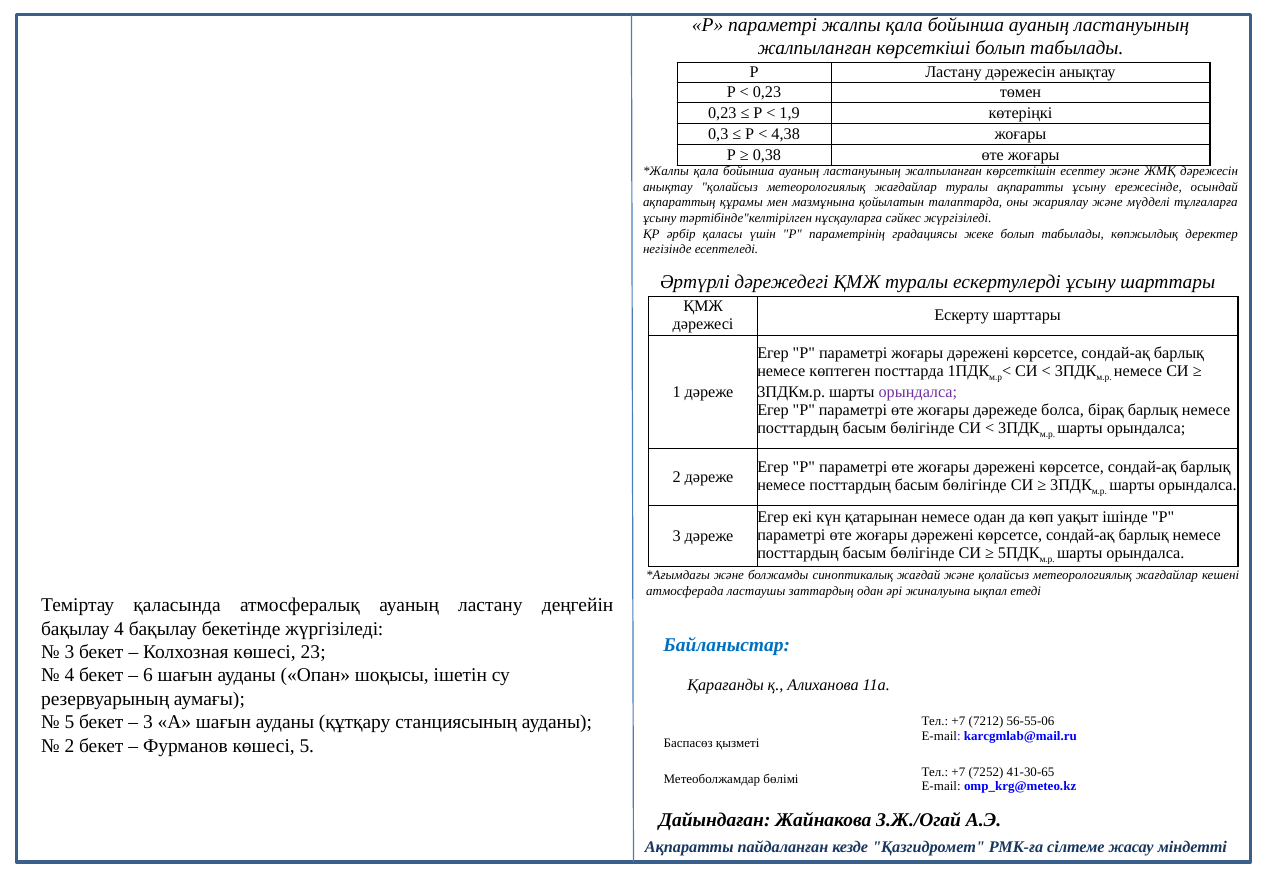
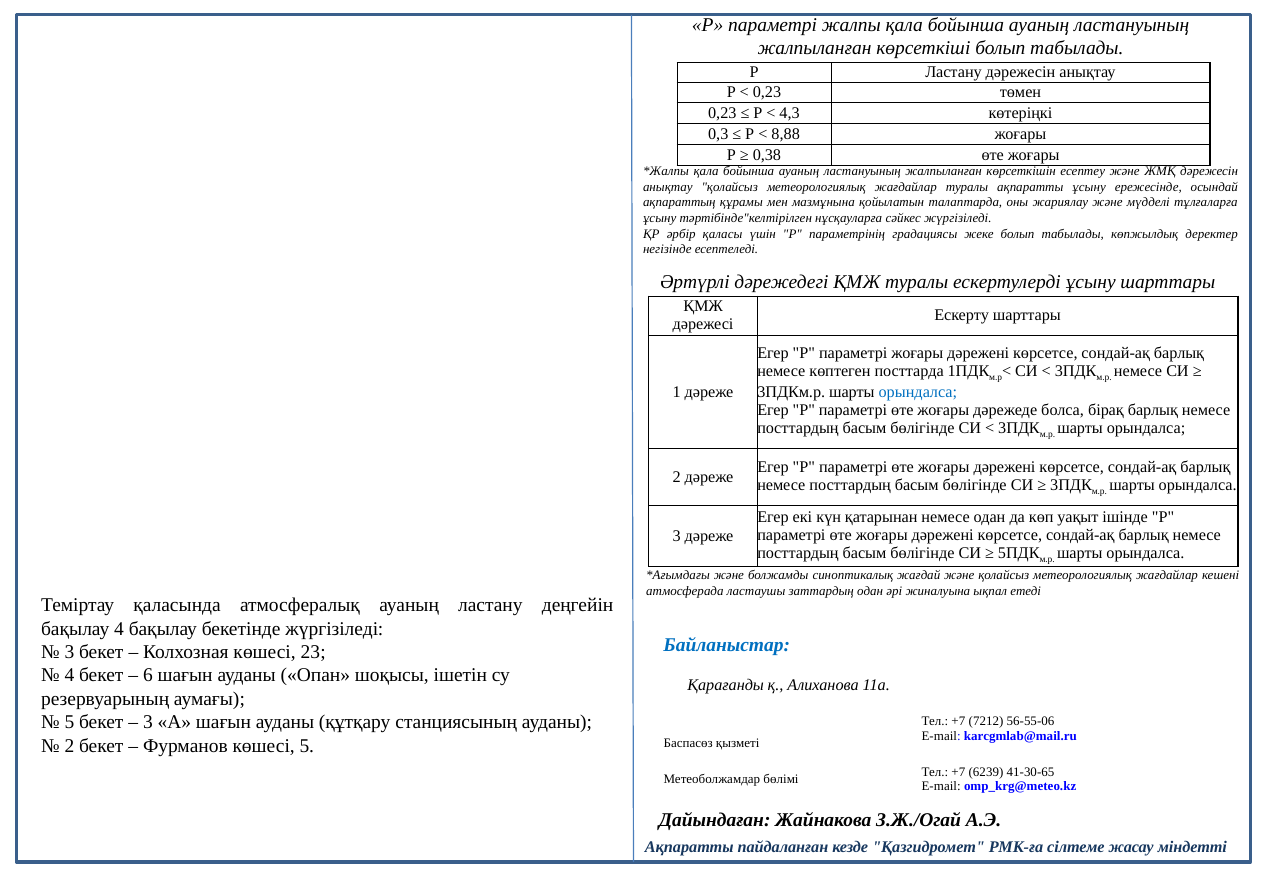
1,9: 1,9 -> 4,3 (790, 113)
4,38: 4,38 -> 8,88 (786, 134)
орындалса colour: purple -> blue (918, 392)
7252: 7252 -> 6239 (986, 772)
